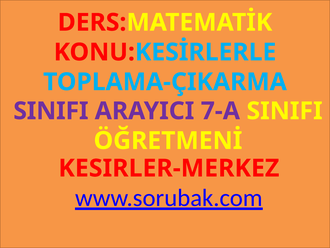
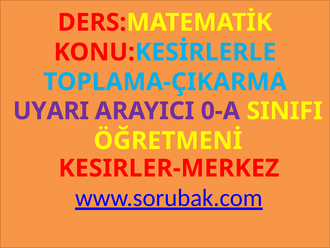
SINIFI: SINIFI -> UYARI (51, 111)
7-A: 7-A -> 0-A (220, 111)
